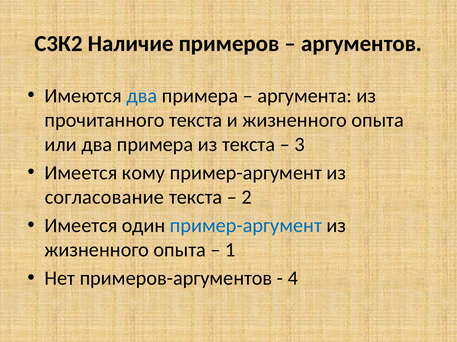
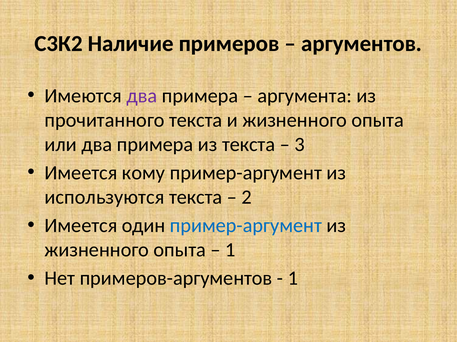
два colour: blue -> purple (142, 96)
согласование: согласование -> используются (105, 197)
4: 4 -> 1 (293, 279)
